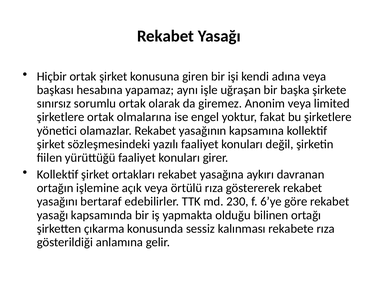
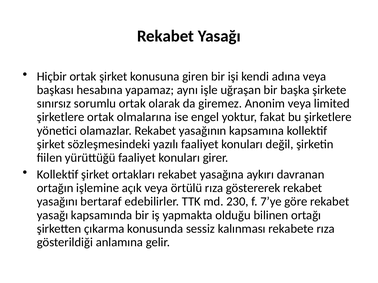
6’ye: 6’ye -> 7’ye (271, 202)
